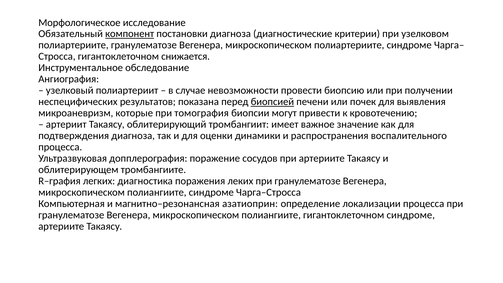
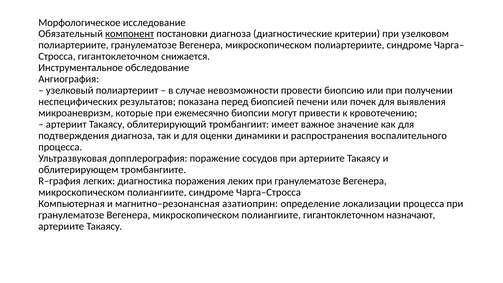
биопсией underline: present -> none (272, 102)
томография: томография -> ежемесячно (202, 113)
гигантоклеточном синдроме: синдроме -> назначают (411, 215)
